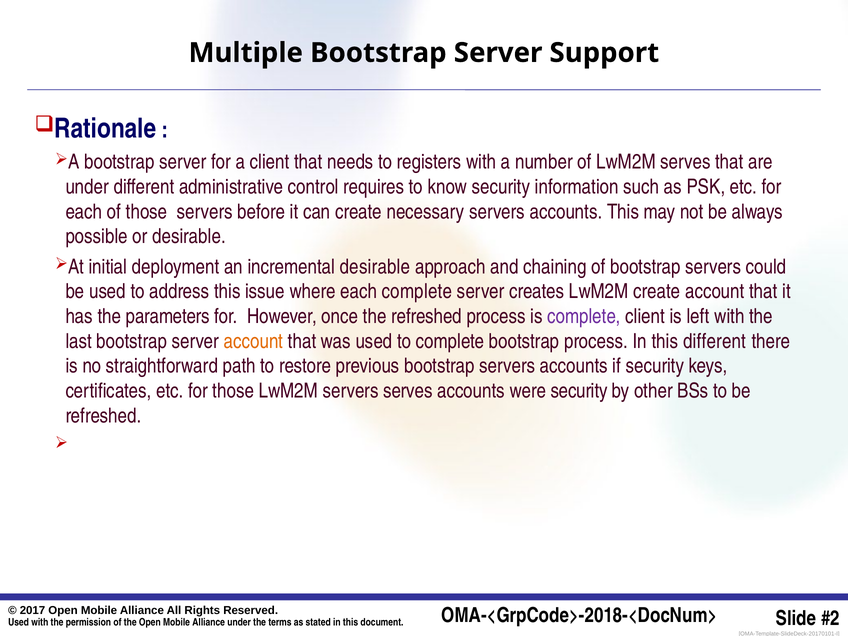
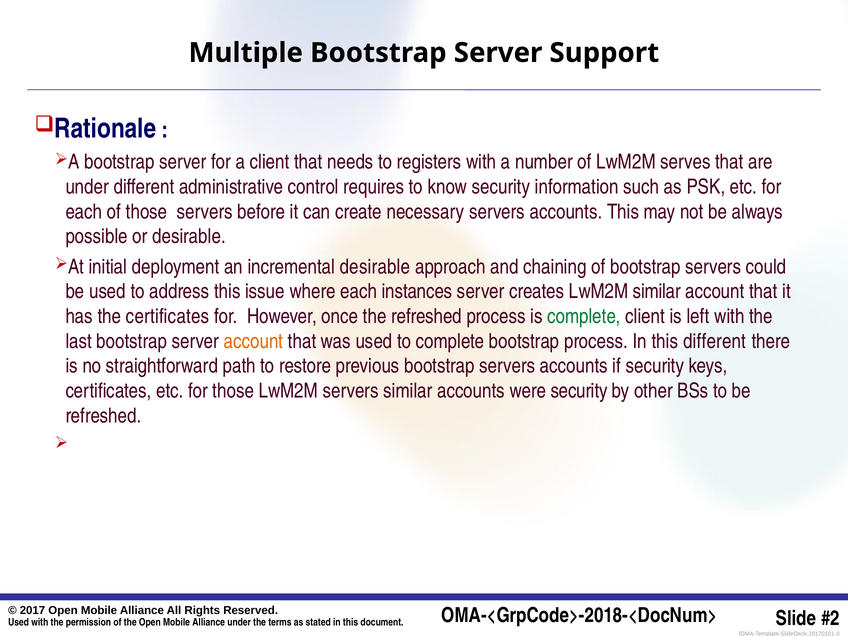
each complete: complete -> instances (417, 292)
LwM2M create: create -> similar (657, 292)
the parameters: parameters -> certificates (168, 316)
complete colour: purple -> green (584, 316)
servers serves: serves -> similar (408, 391)
